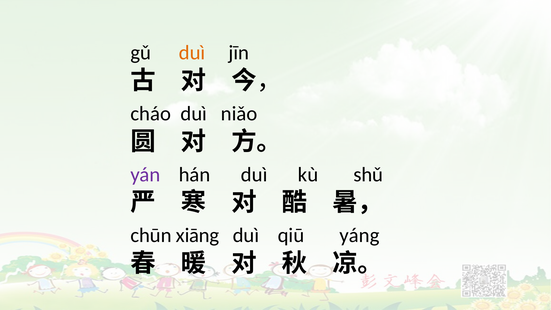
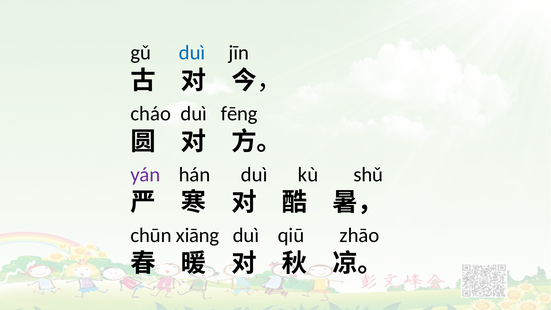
duì colour: orange -> blue (192, 53)
niǎo: niǎo -> fēng (239, 114)
yáng: yáng -> zhāo (360, 235)
